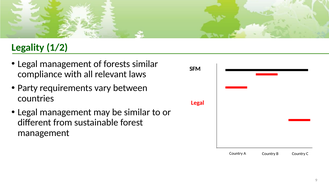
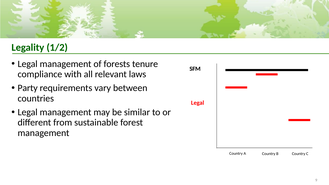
forests similar: similar -> tenure (145, 64)
